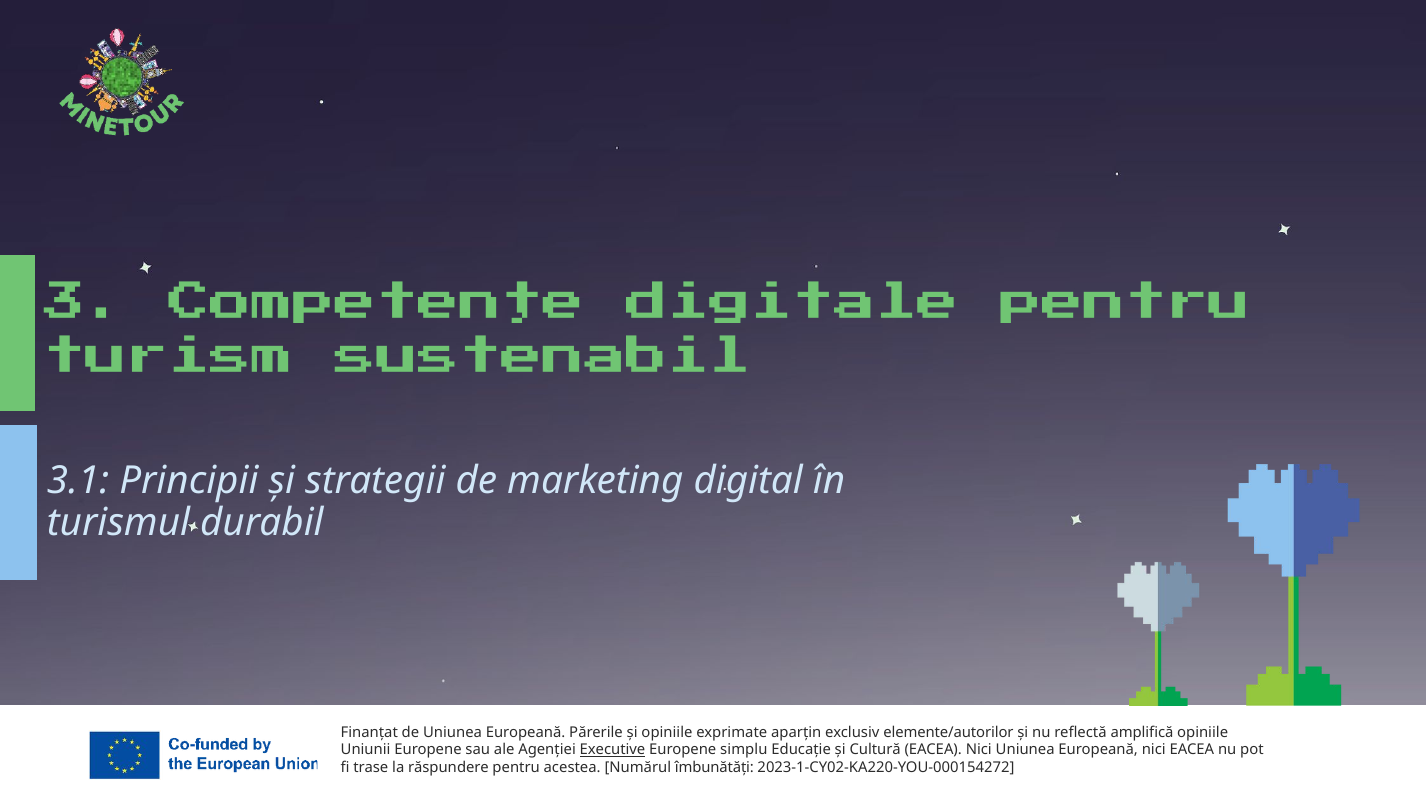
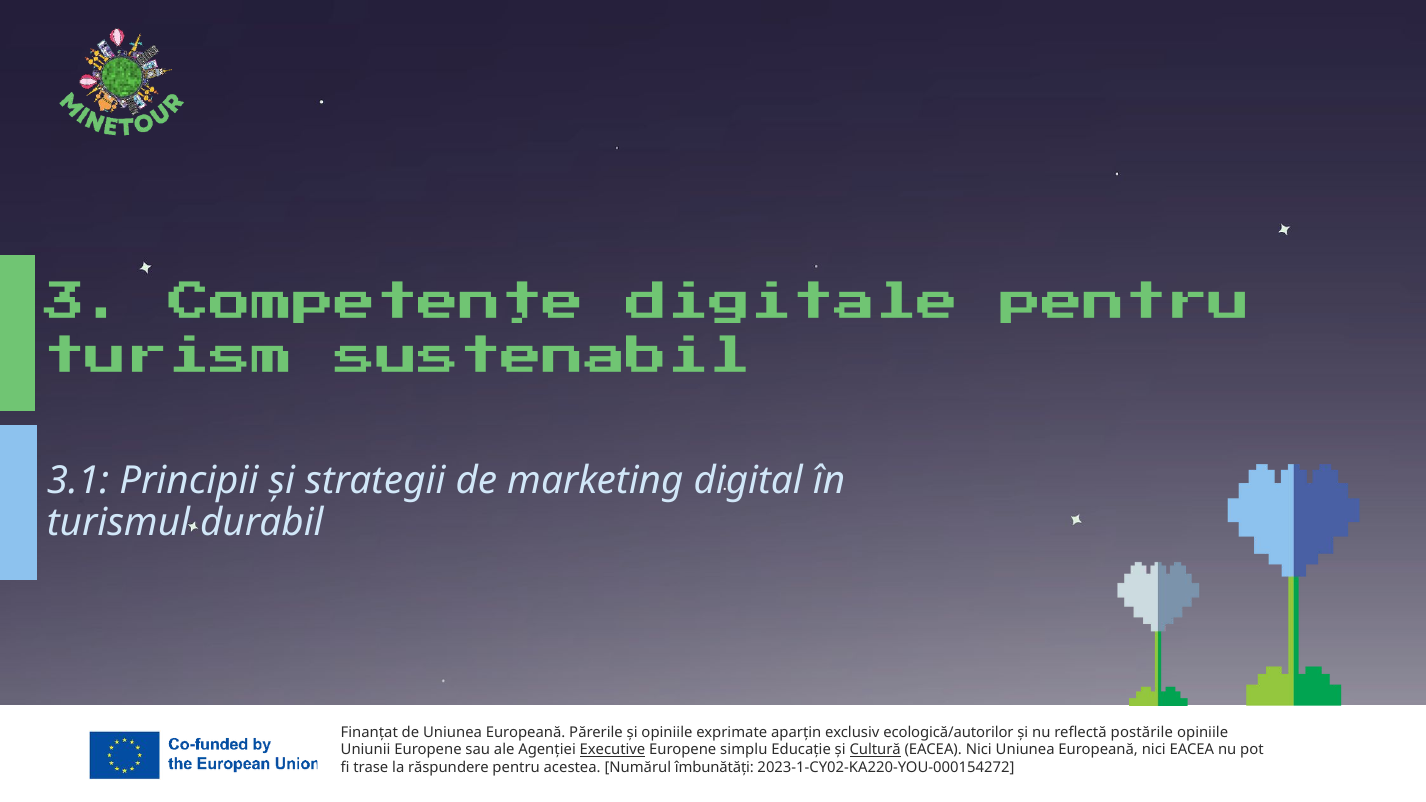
elemente/autorilor: elemente/autorilor -> ecologică/autorilor (948, 732)
amplifică: amplifică -> postările (1142, 732)
Cultură underline: none -> present (875, 750)
